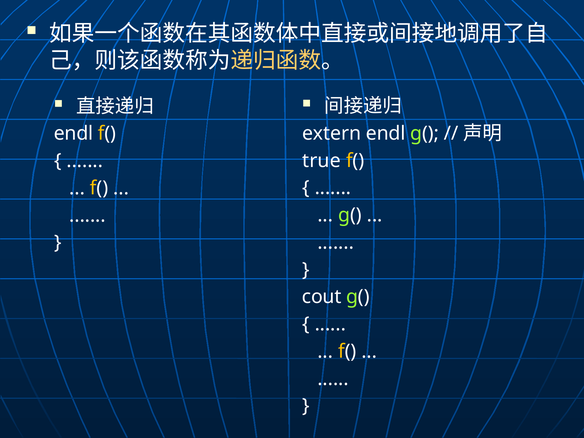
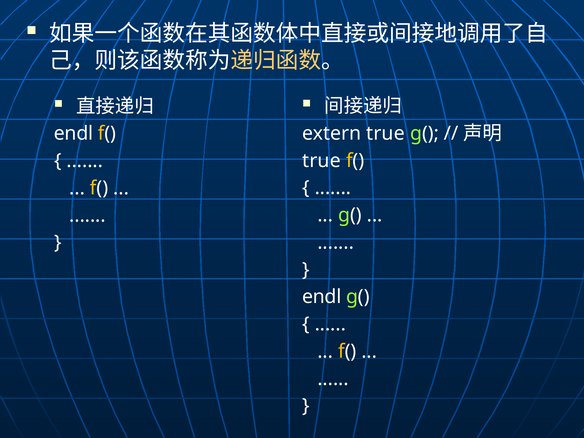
extern endl: endl -> true (385, 133)
cout: cout -> endl (322, 297)
